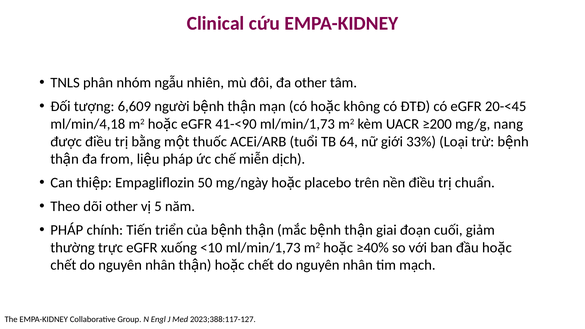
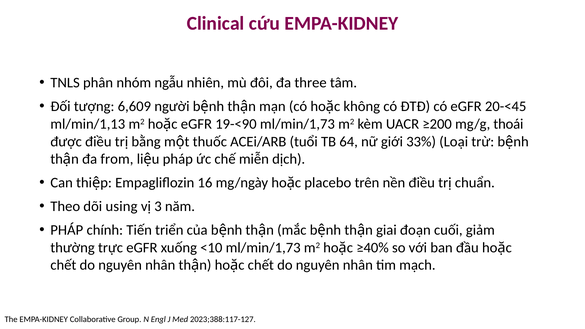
đa other: other -> three (311, 83)
ml/min/4,18: ml/min/4,18 -> ml/min/1,13 (88, 124)
41-<90: 41-<90 -> 19-<90 (236, 124)
nang: nang -> thoái (508, 124)
50: 50 -> 16 (205, 183)
dõi other: other -> using (122, 206)
5: 5 -> 3 (158, 206)
